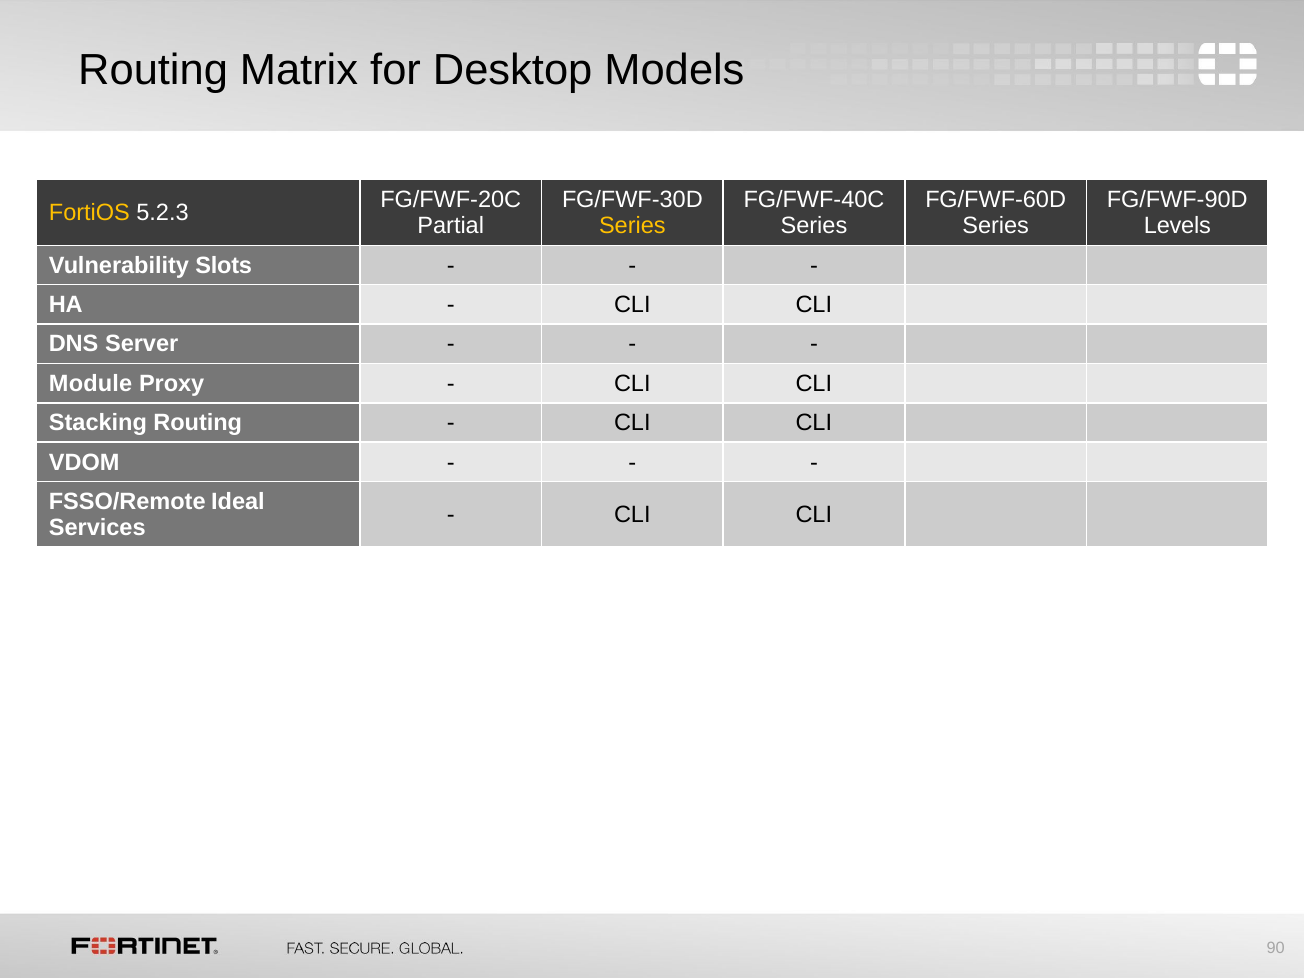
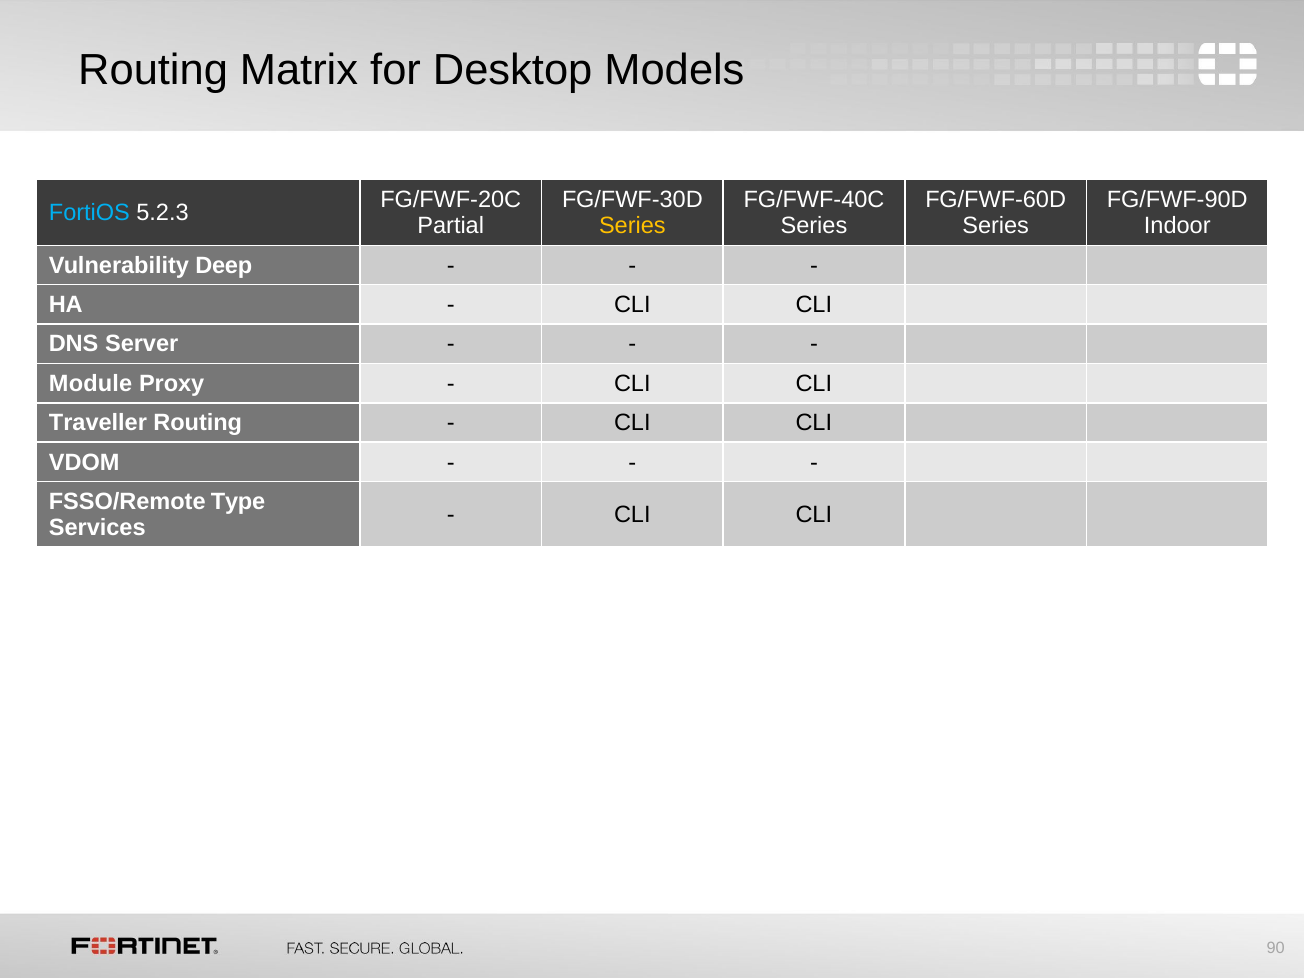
FortiOS colour: yellow -> light blue (89, 213)
Levels: Levels -> Indoor (1177, 226)
Slots: Slots -> Deep (224, 265)
Stacking: Stacking -> Traveller (98, 423)
Ideal: Ideal -> Type (238, 502)
